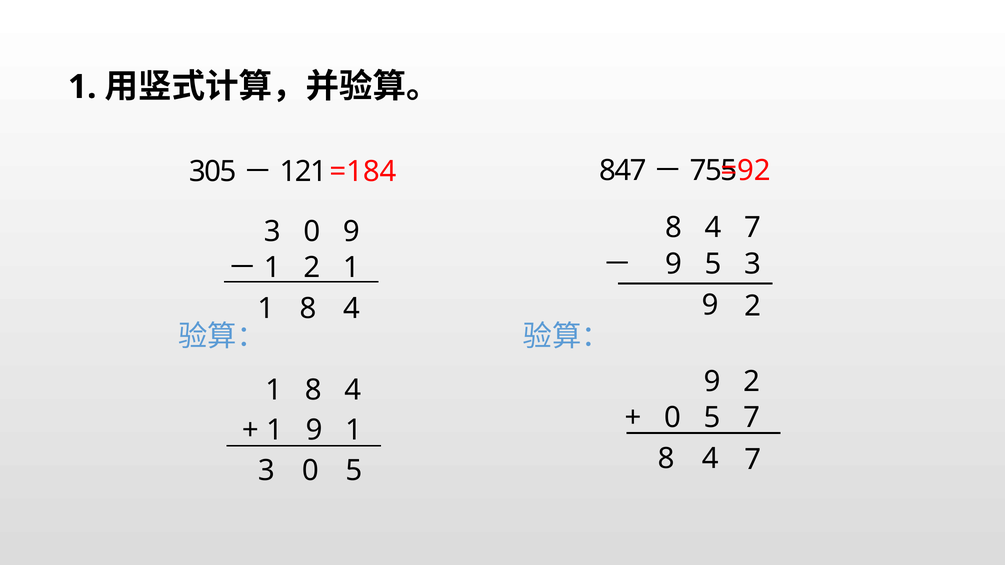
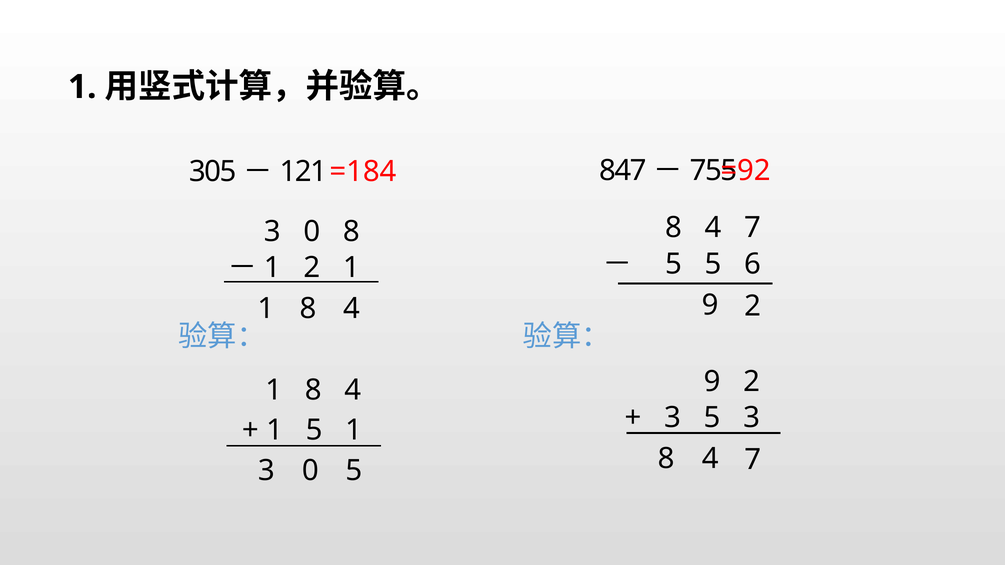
0 9: 9 -> 8 (351, 231)
9: 9 -> 5 (673, 264)
5 3: 3 -> 6 (752, 264)
0: 0 -> 3 (673, 418)
5 7: 7 -> 3 (752, 418)
9: 9 -> 5 (314, 430)
